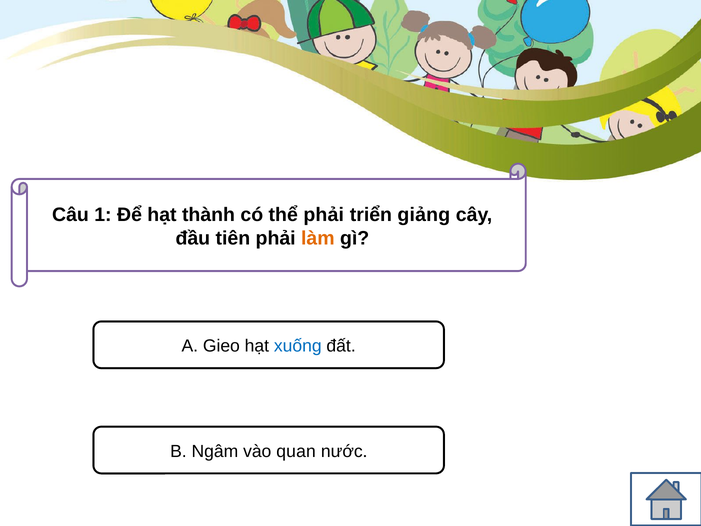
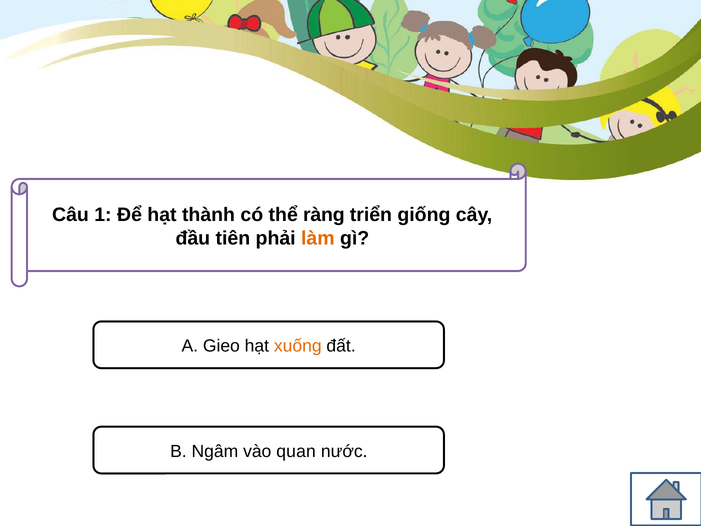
thể phải: phải -> ràng (324, 215)
giảng: giảng -> giống (424, 215)
xuống colour: blue -> orange (298, 346)
